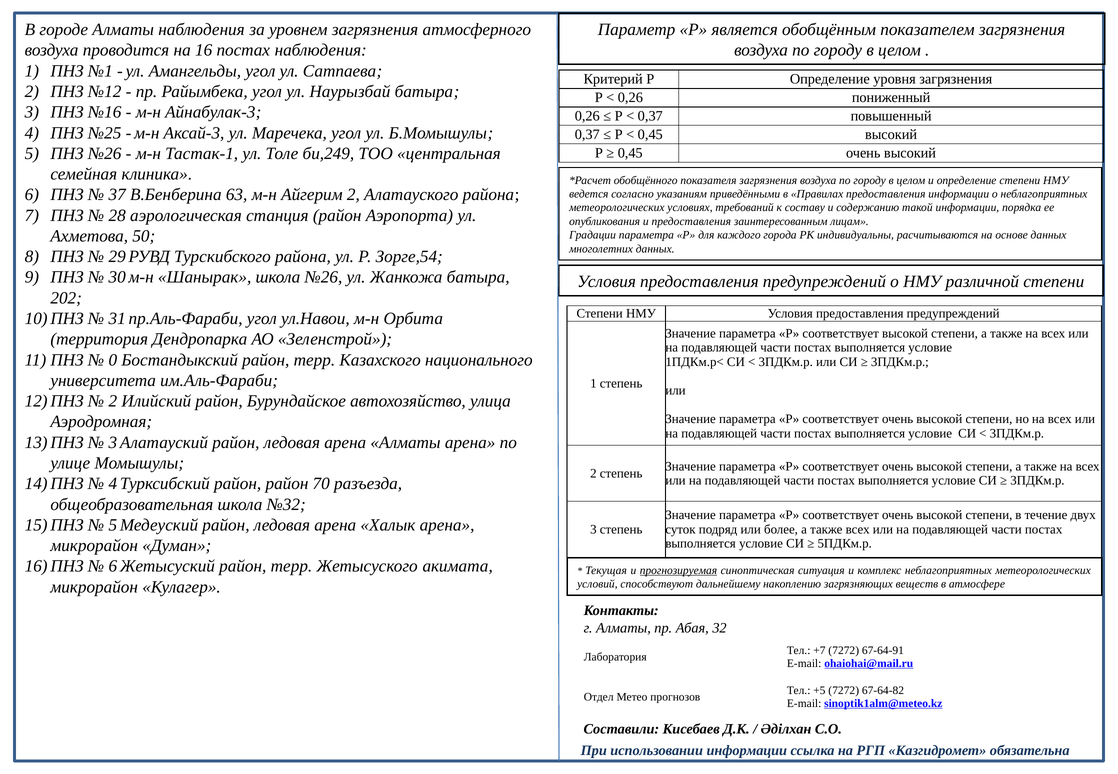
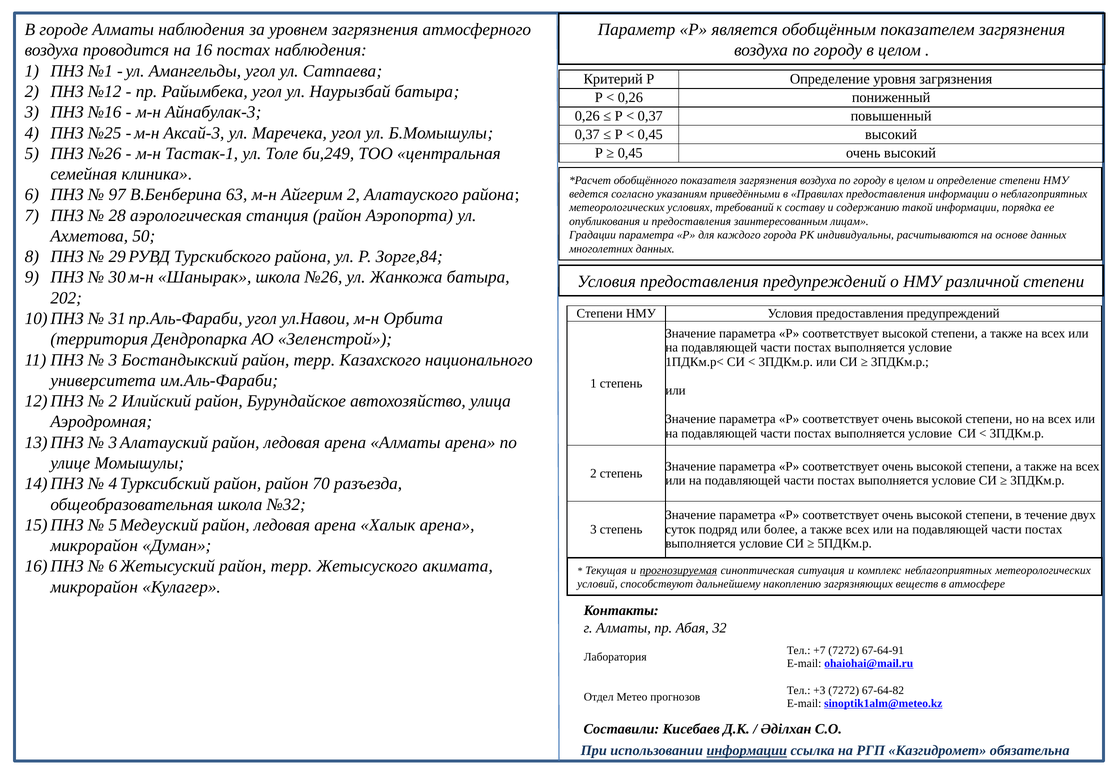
37: 37 -> 97 (117, 195)
Зорге,54: Зорге,54 -> Зорге,84 (409, 257)
0: 0 -> 3 (113, 360)
+5: +5 -> +3 (819, 690)
информации underline: none -> present (747, 751)
